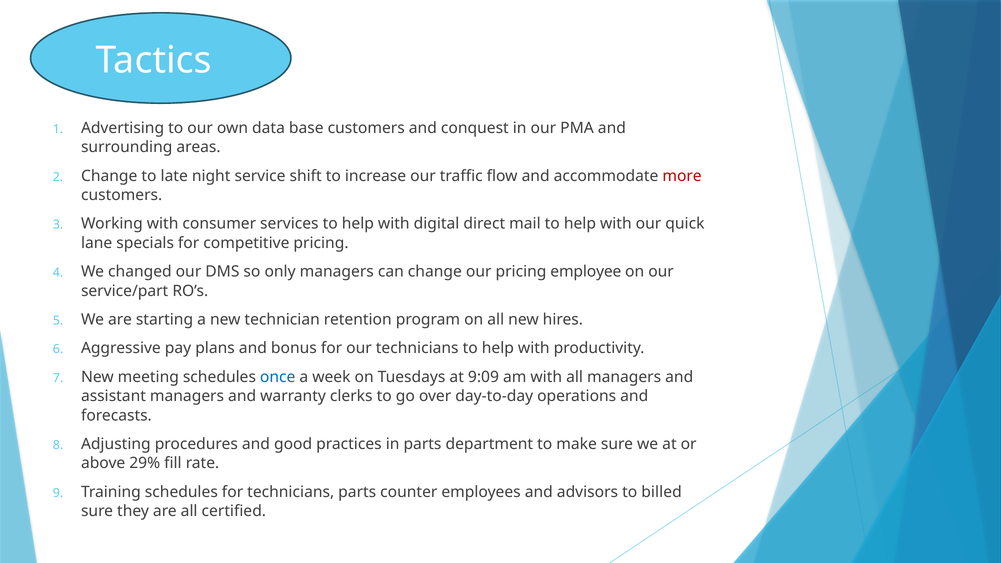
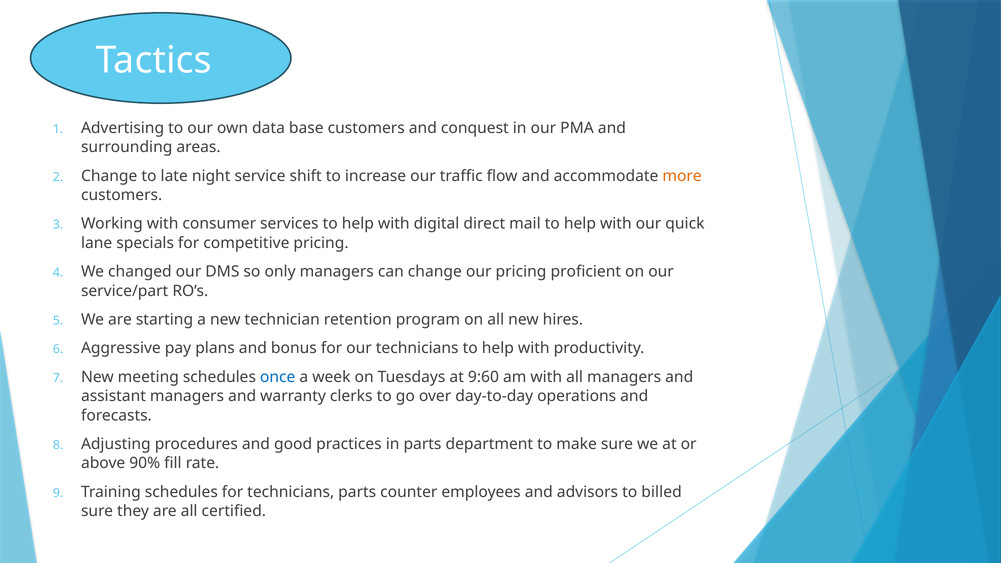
more colour: red -> orange (682, 176)
employee: employee -> proficient (586, 272)
9:09: 9:09 -> 9:60 (483, 377)
29%: 29% -> 90% (145, 463)
